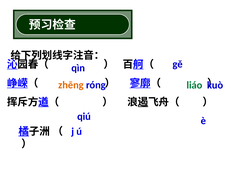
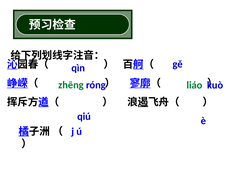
zhēng colour: orange -> green (71, 85)
